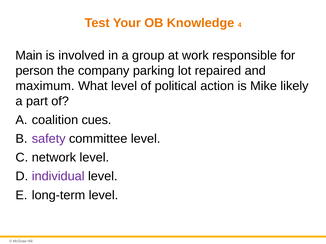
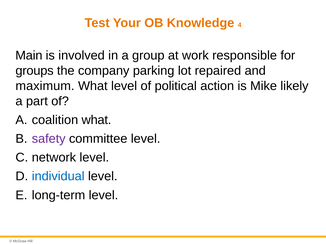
person: person -> groups (35, 71)
coalition cues: cues -> what (96, 120)
individual colour: purple -> blue (58, 177)
